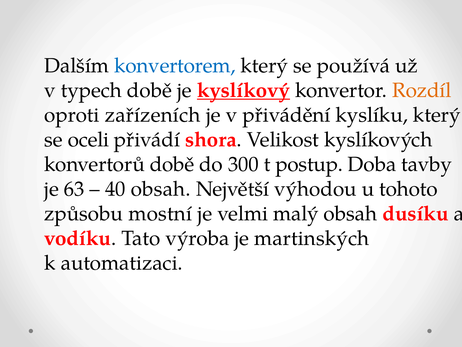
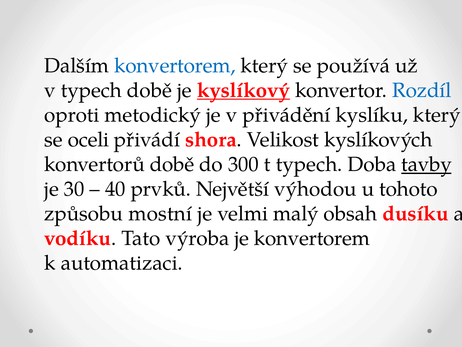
Rozdíl colour: orange -> blue (422, 90)
zařízeních: zařízeních -> metodický (153, 115)
t postup: postup -> typech (309, 164)
tavby underline: none -> present (427, 164)
63: 63 -> 30 (74, 189)
40 obsah: obsah -> prvků (161, 189)
je martinských: martinských -> konvertorem (312, 238)
